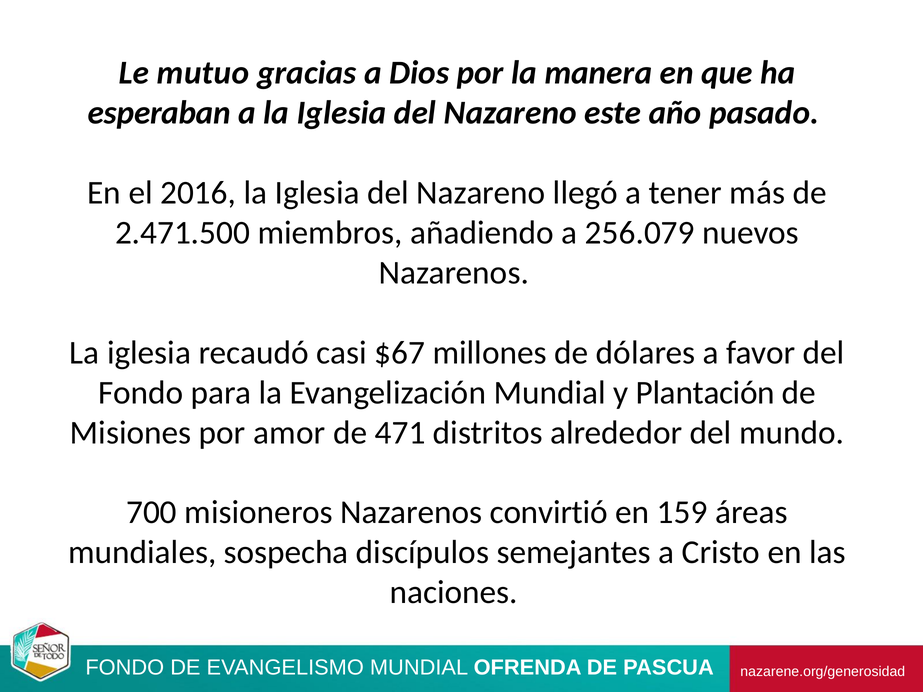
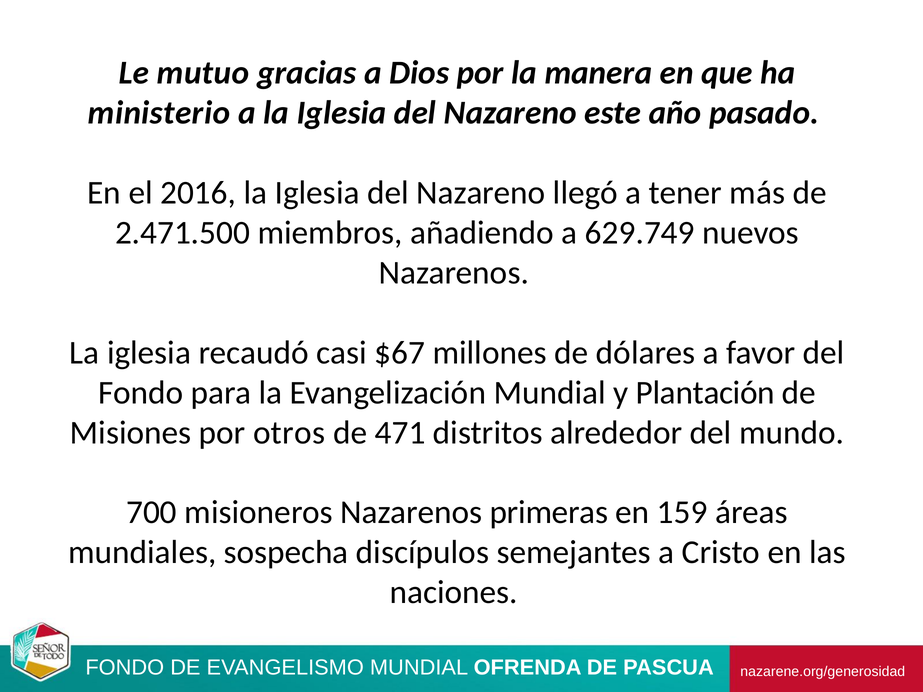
esperaban: esperaban -> ministerio (159, 113)
256.079: 256.079 -> 629.749 (640, 233)
amor: amor -> otros (289, 433)
convirtió: convirtió -> primeras (549, 513)
